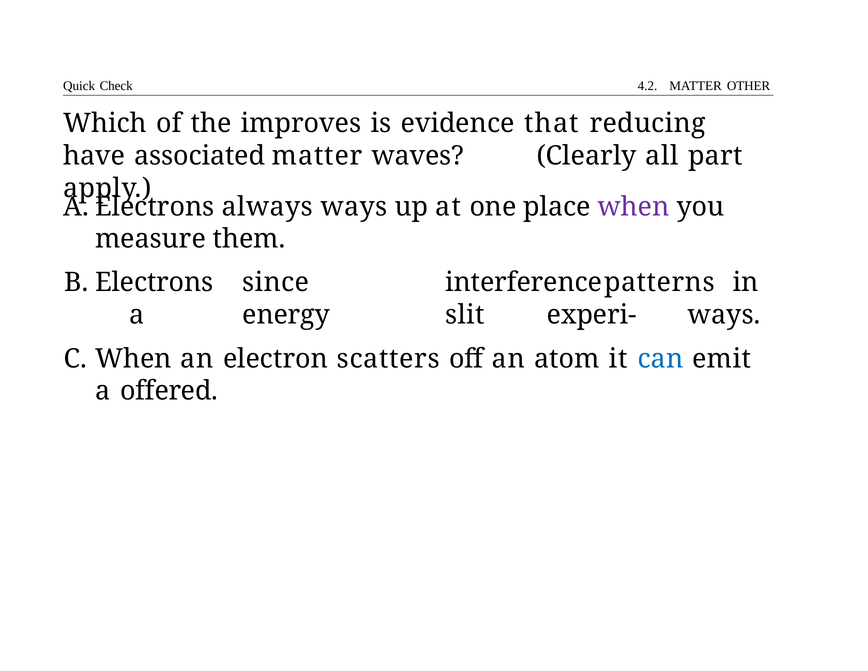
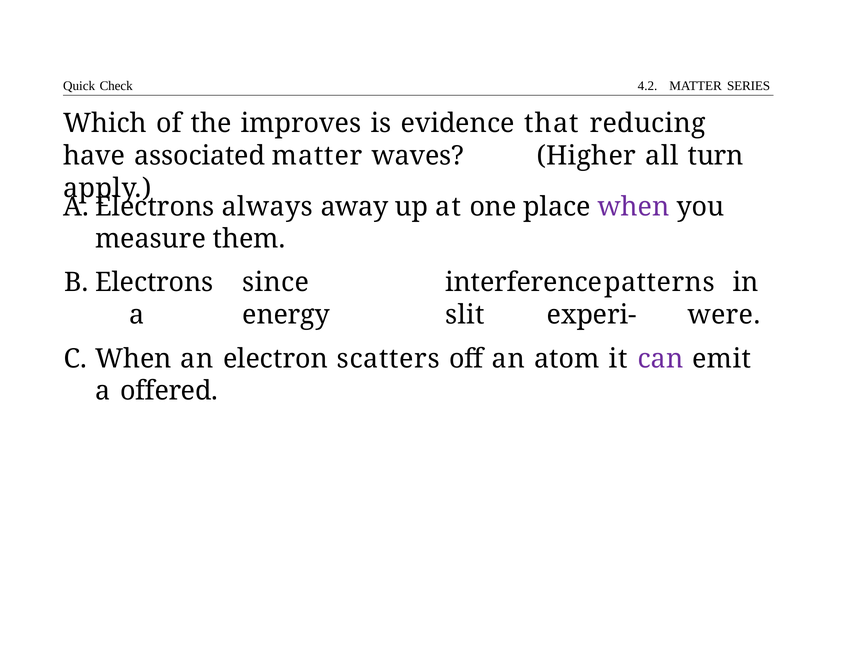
OTHER: OTHER -> SERIES (749, 86)
Clearly: Clearly -> Higher (586, 156)
part: part -> turn (716, 156)
always ways: ways -> away (354, 207)
experi- ways: ways -> were (724, 315)
can colour: blue -> purple (661, 359)
